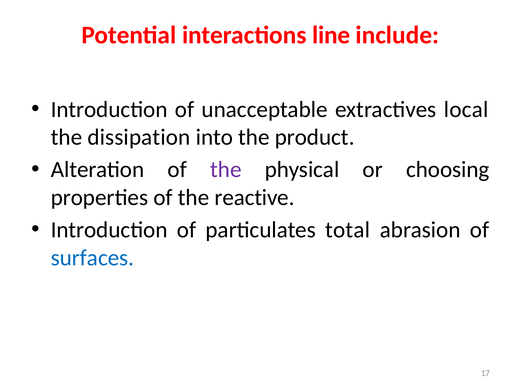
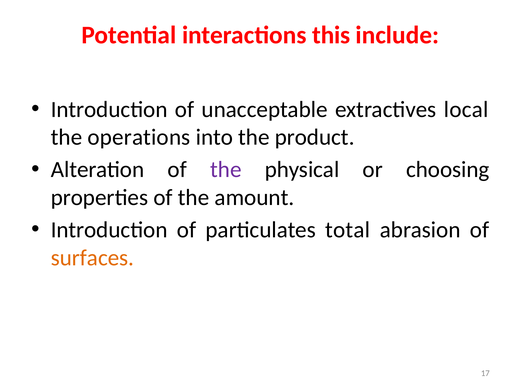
line: line -> this (331, 35)
dissipation: dissipation -> operations (139, 137)
reactive: reactive -> amount (254, 197)
surfaces colour: blue -> orange (92, 258)
